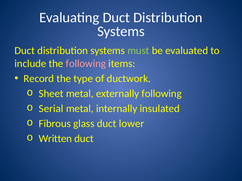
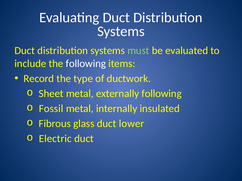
following colour: pink -> white (86, 64)
Serial: Serial -> Fossil (51, 109)
Written: Written -> Electric (55, 139)
